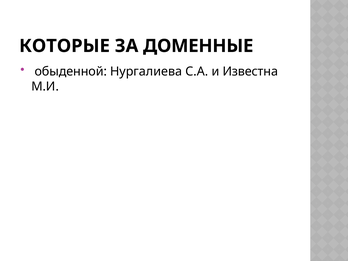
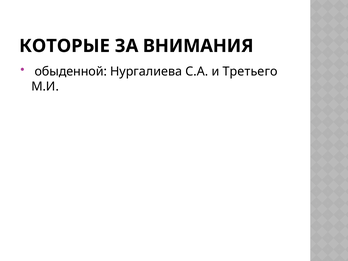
ДОМЕННЫЕ: ДОМЕННЫЕ -> ВНИМАНИЯ (198, 46)
Известна: Известна -> Третьего (250, 71)
